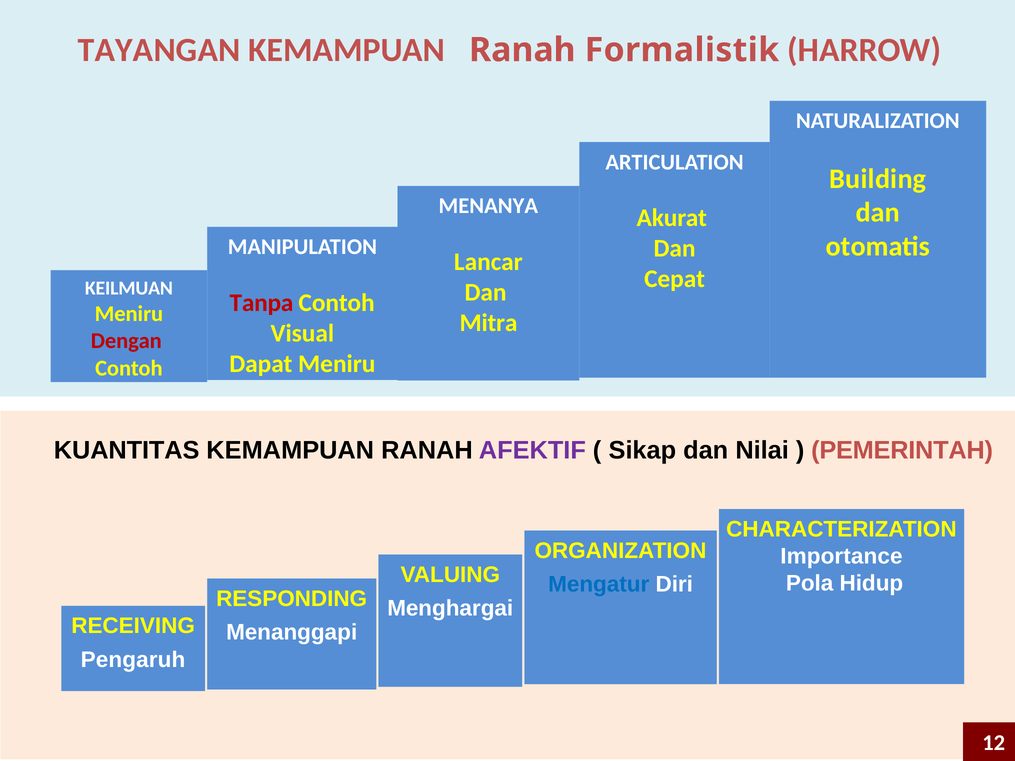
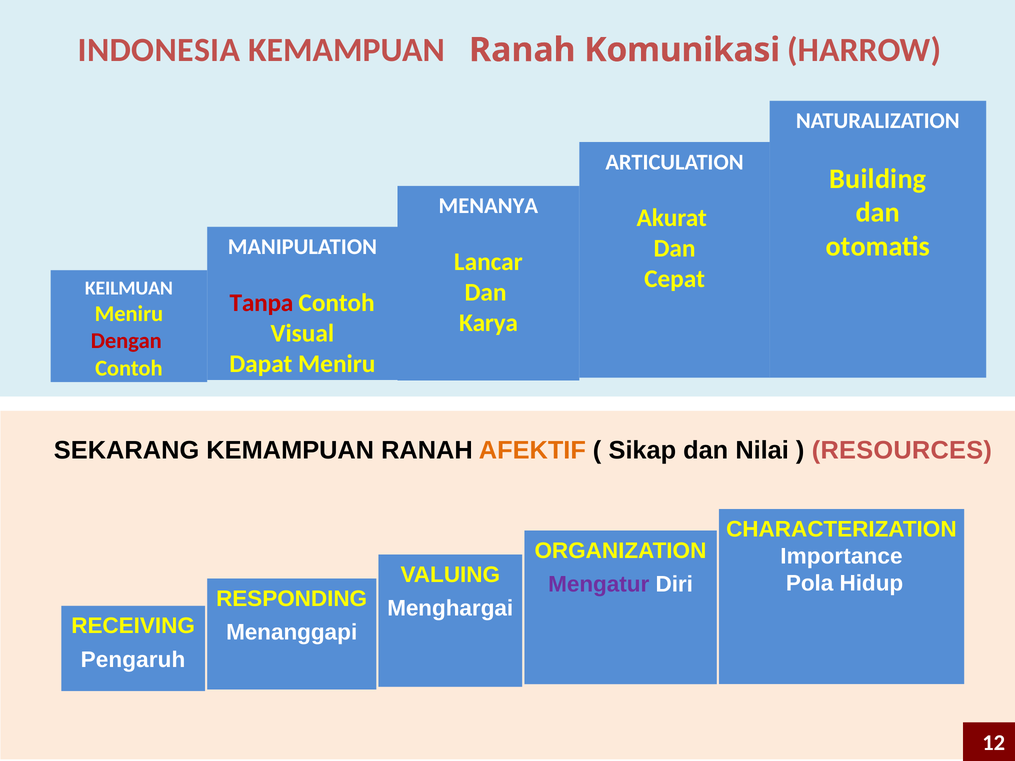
TAYANGAN: TAYANGAN -> INDONESIA (159, 50)
Formalistik: Formalistik -> Komunikasi (682, 50)
Mitra: Mitra -> Karya (489, 323)
KUANTITAS: KUANTITAS -> SEKARANG (127, 451)
AFEKTIF colour: purple -> orange (532, 451)
PEMERINTAH: PEMERINTAH -> RESOURCES (902, 451)
Mengatur colour: blue -> purple (599, 585)
